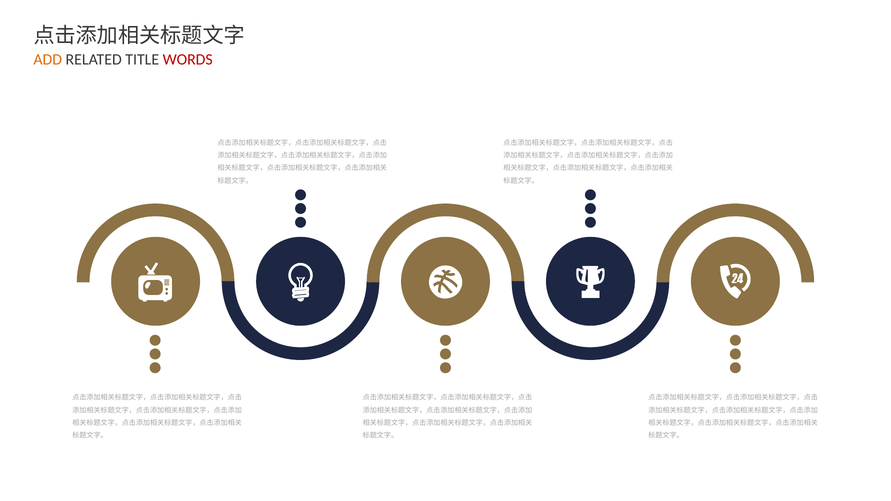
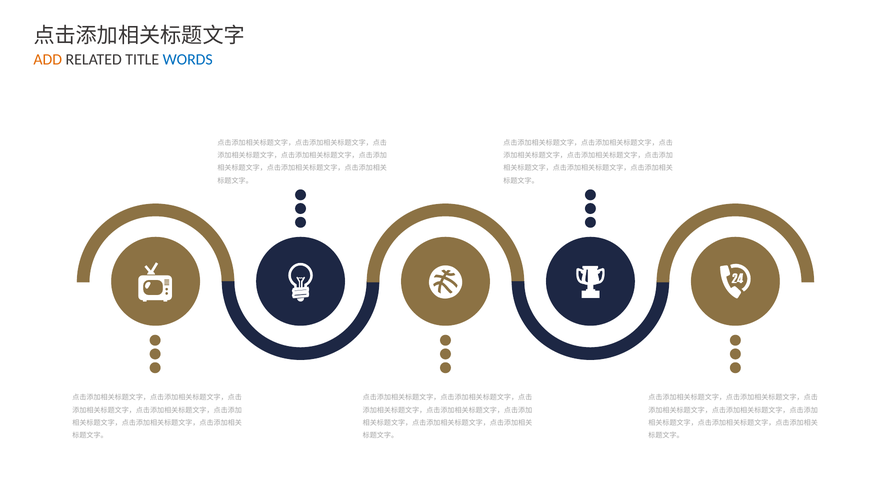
WORDS colour: red -> blue (188, 59)
